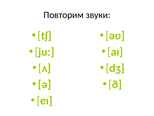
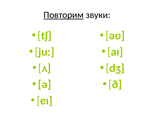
Повторим underline: none -> present (64, 15)
